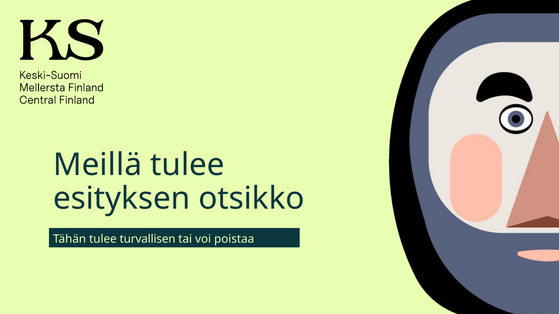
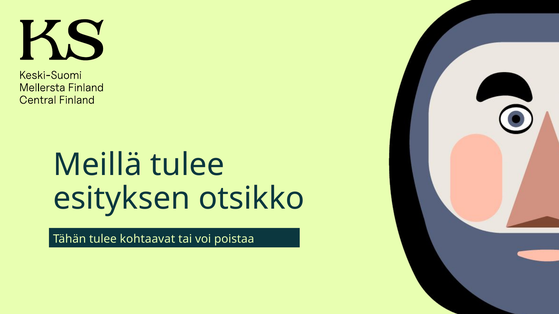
turvallisen: turvallisen -> kohtaavat (147, 239)
